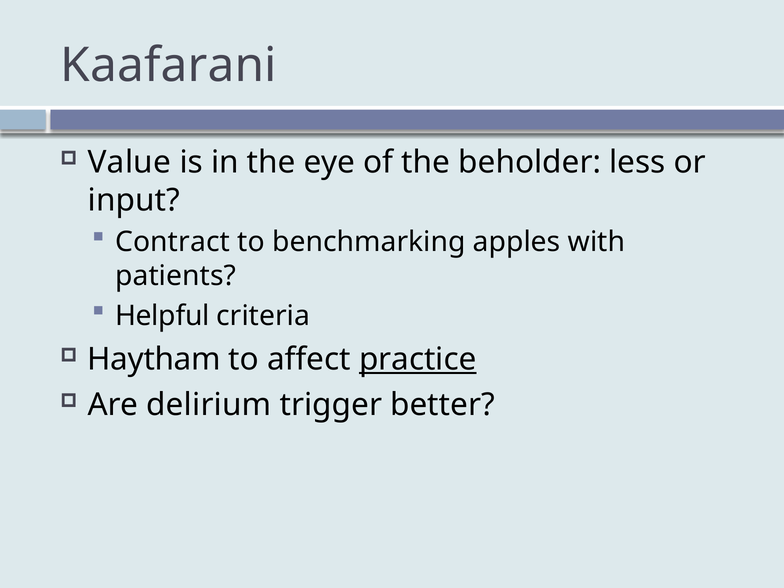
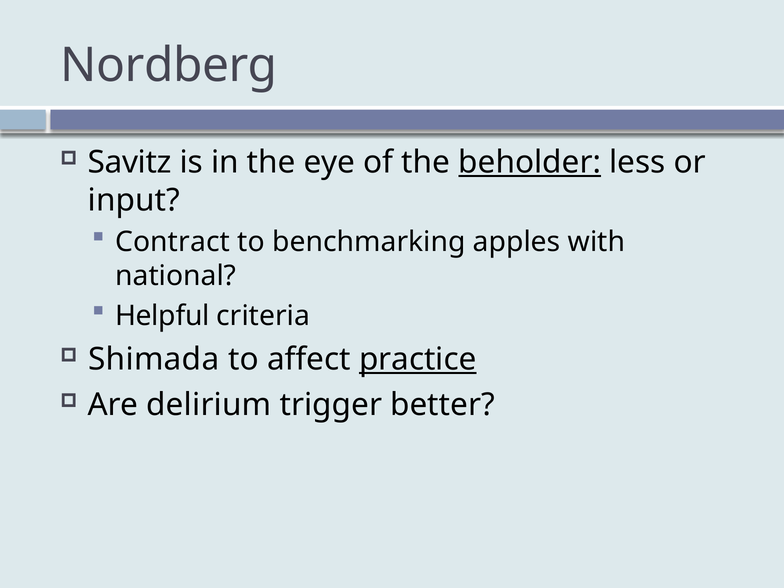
Kaafarani: Kaafarani -> Nordberg (169, 65)
Value: Value -> Savitz (130, 162)
beholder underline: none -> present (530, 162)
patients: patients -> national (176, 276)
Haytham: Haytham -> Shimada (154, 360)
